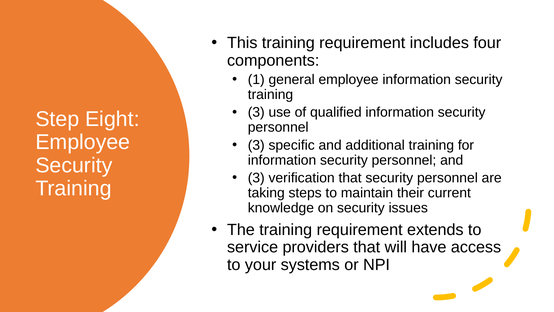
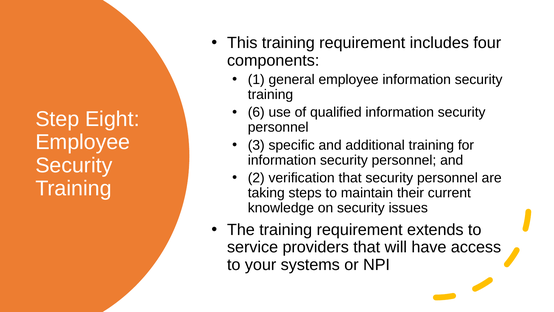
3: 3 -> 6 (256, 112)
3: 3 -> 2 (256, 178)
